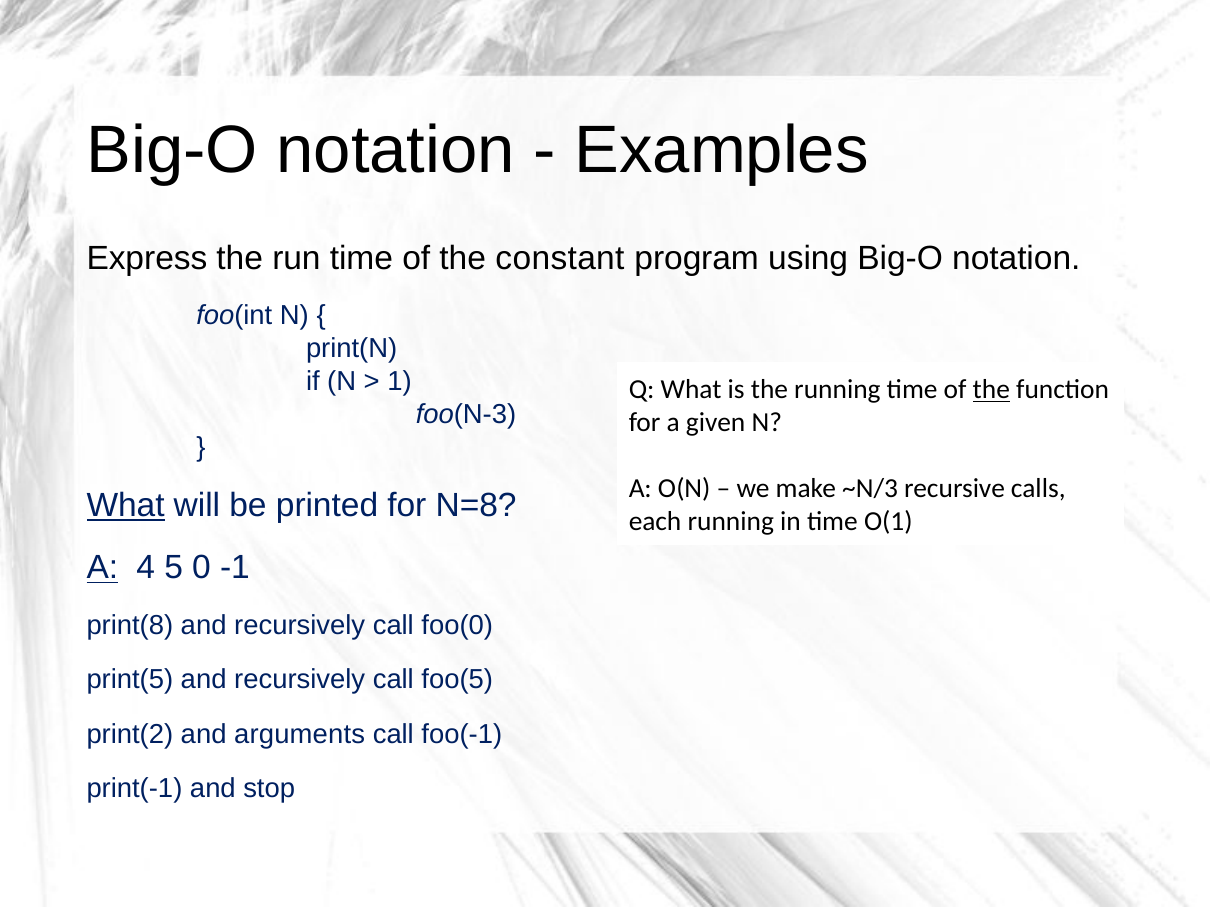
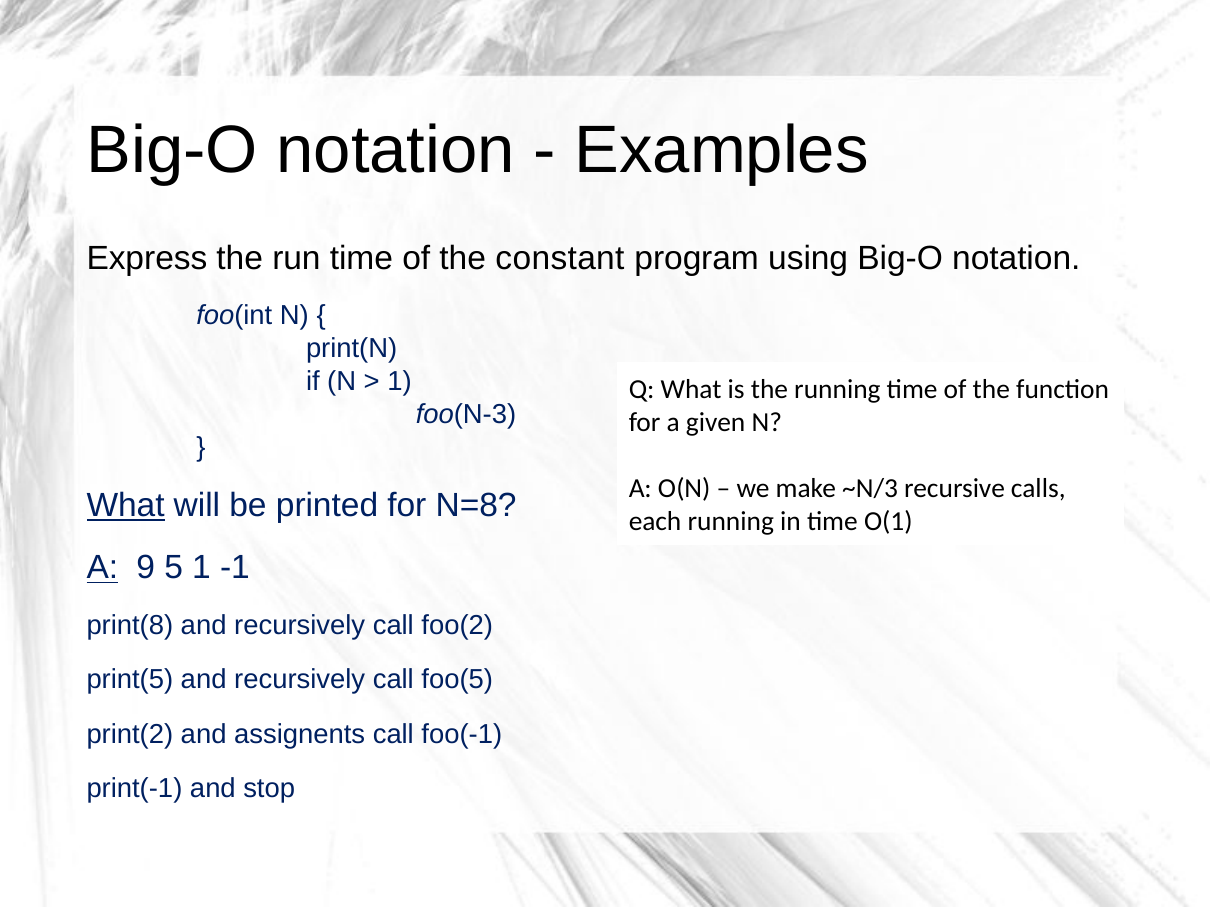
the underline: present -> none (991, 390)
4: 4 -> 9 (146, 568)
5 0: 0 -> 1 (201, 568)
foo(0: foo(0 -> foo(2 (457, 626)
arguments: arguments -> assignents (300, 735)
